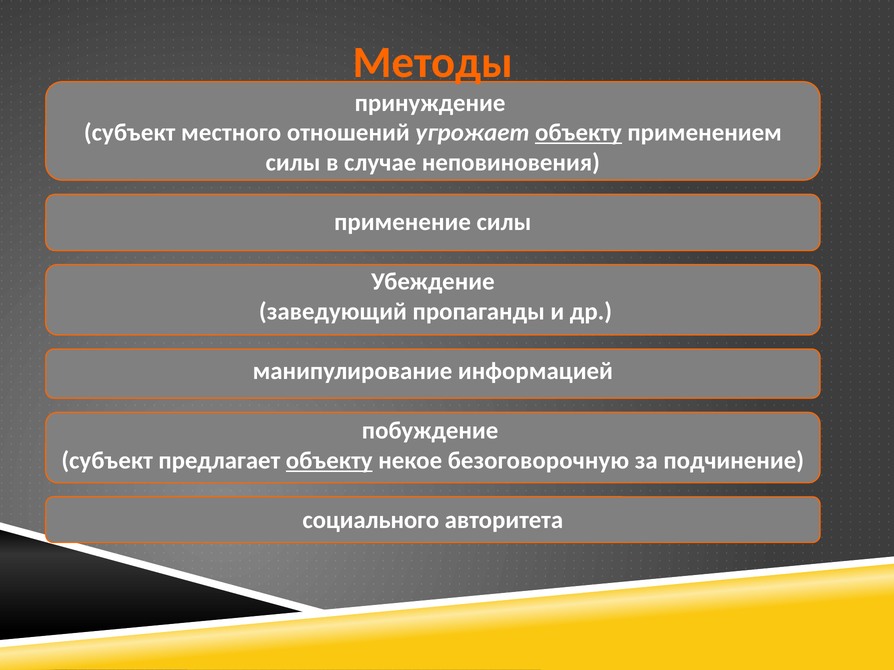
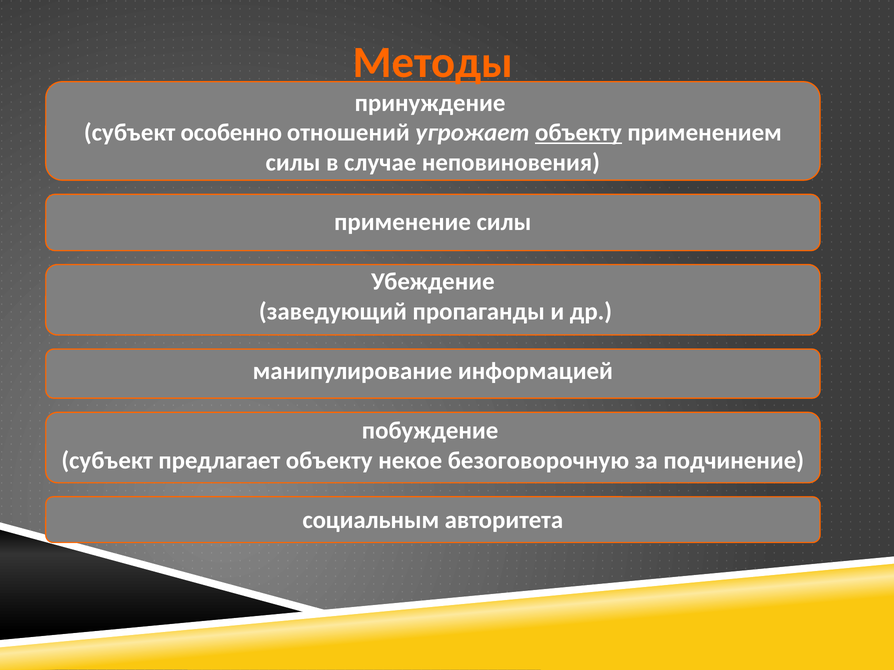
местного: местного -> особенно (231, 133)
объекту underline: present -> none (329, 461)
социального: социального -> социальным (371, 520)
